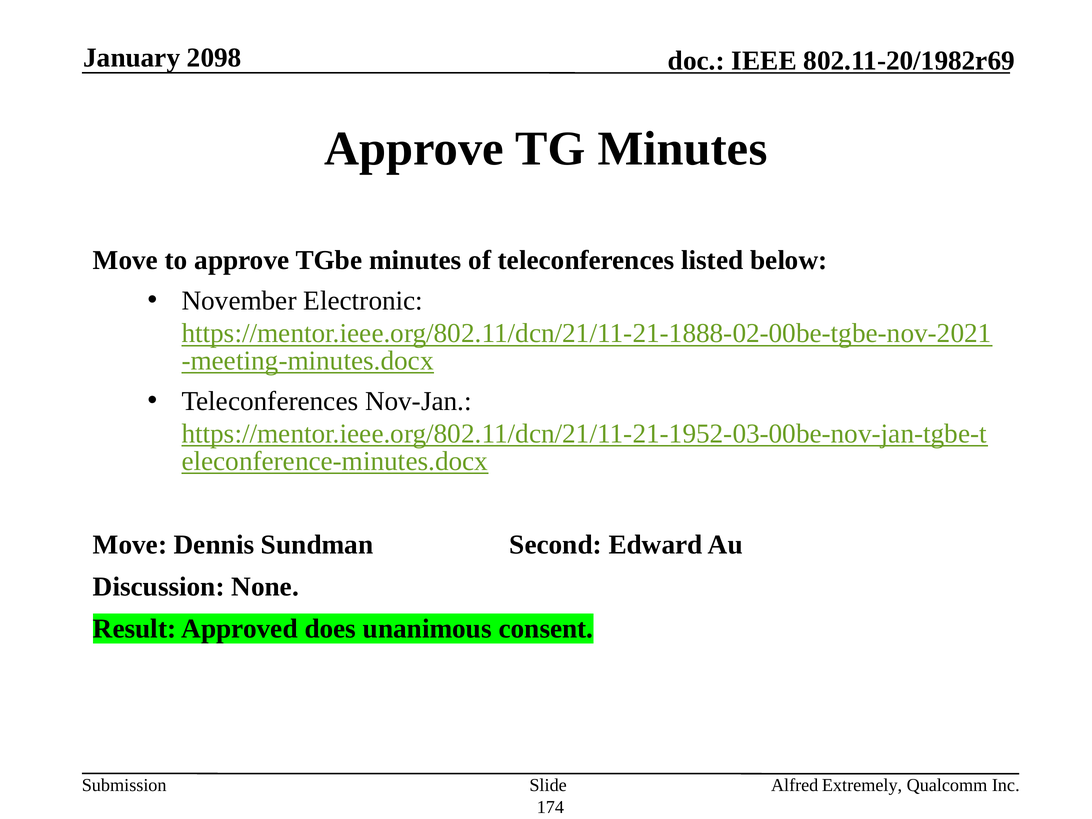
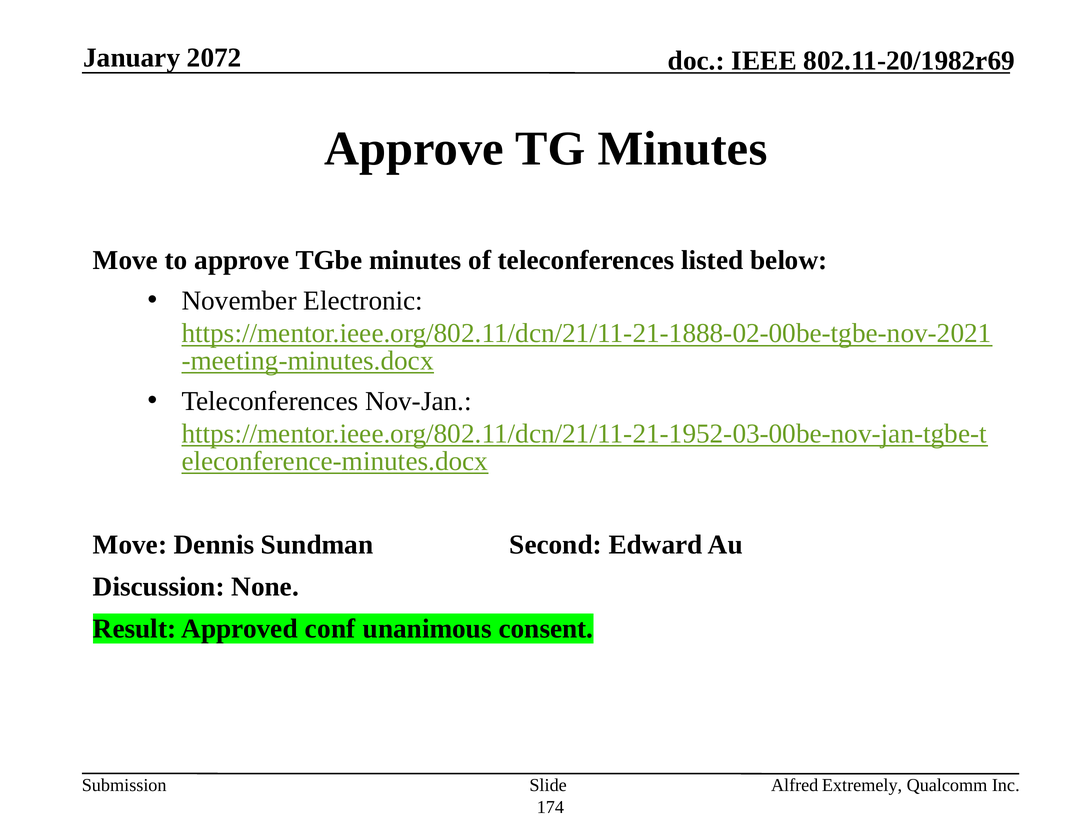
2098: 2098 -> 2072 (214, 58)
does: does -> conf (330, 629)
